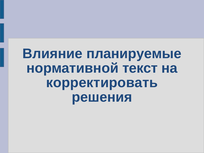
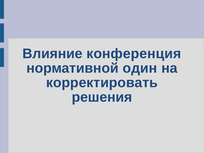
планируемые: планируемые -> конференция (134, 54)
текст: текст -> один (140, 68)
